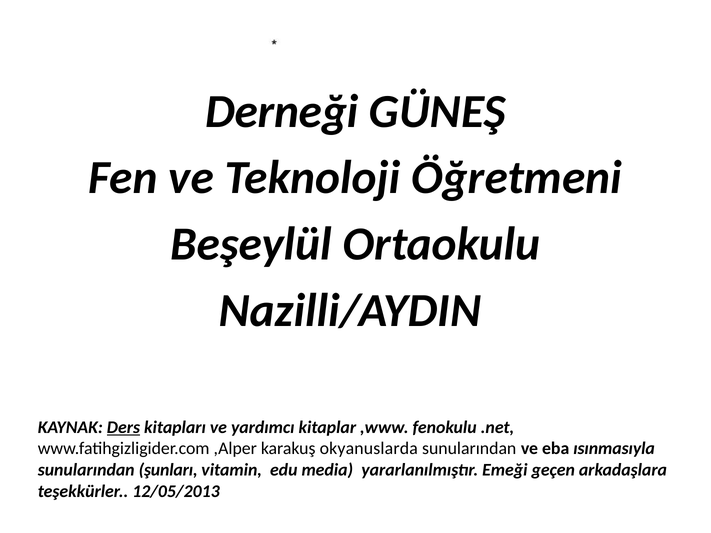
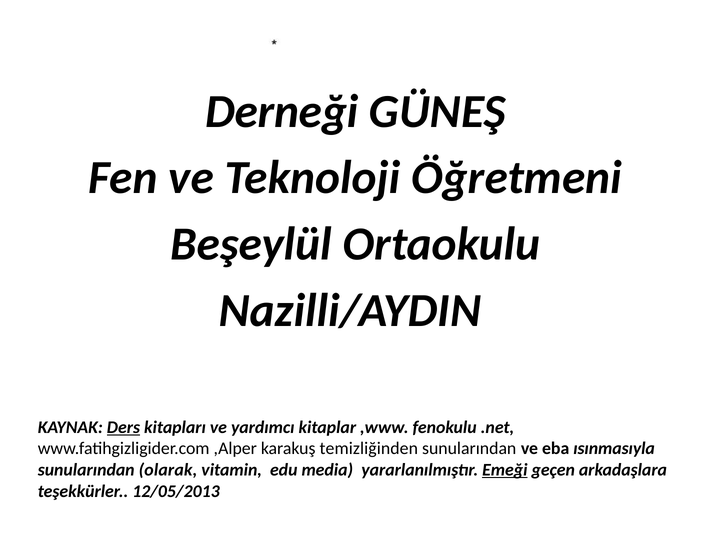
okyanuslarda: okyanuslarda -> temizliğinden (369, 449)
şunları: şunları -> olarak (168, 470)
Emeği underline: none -> present (505, 470)
